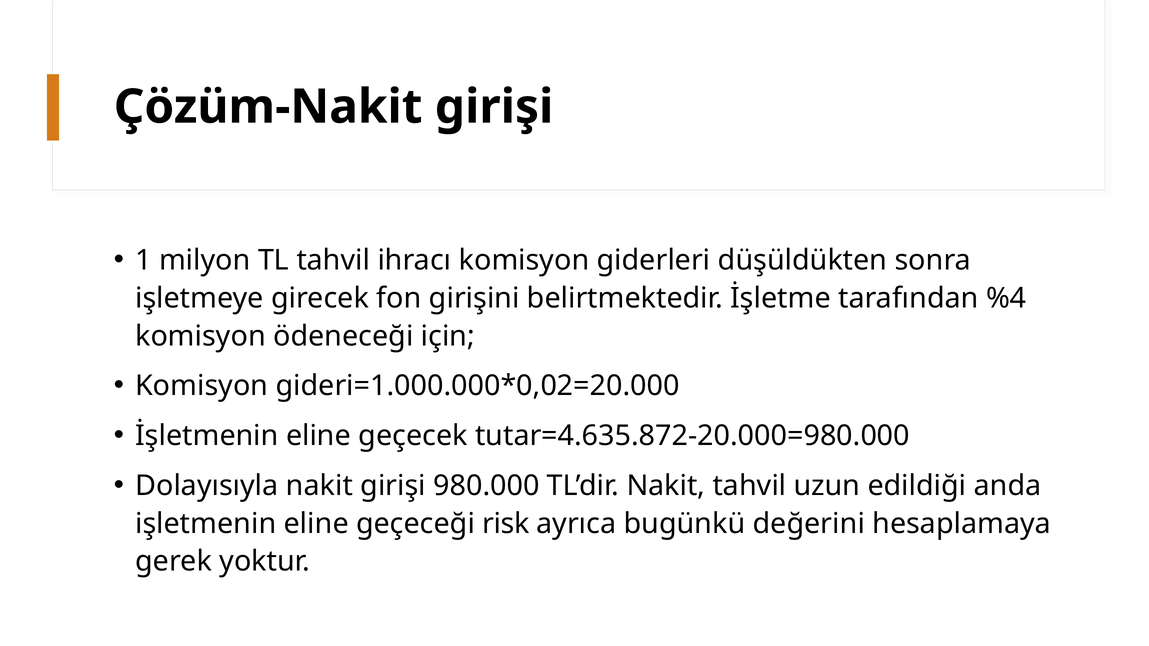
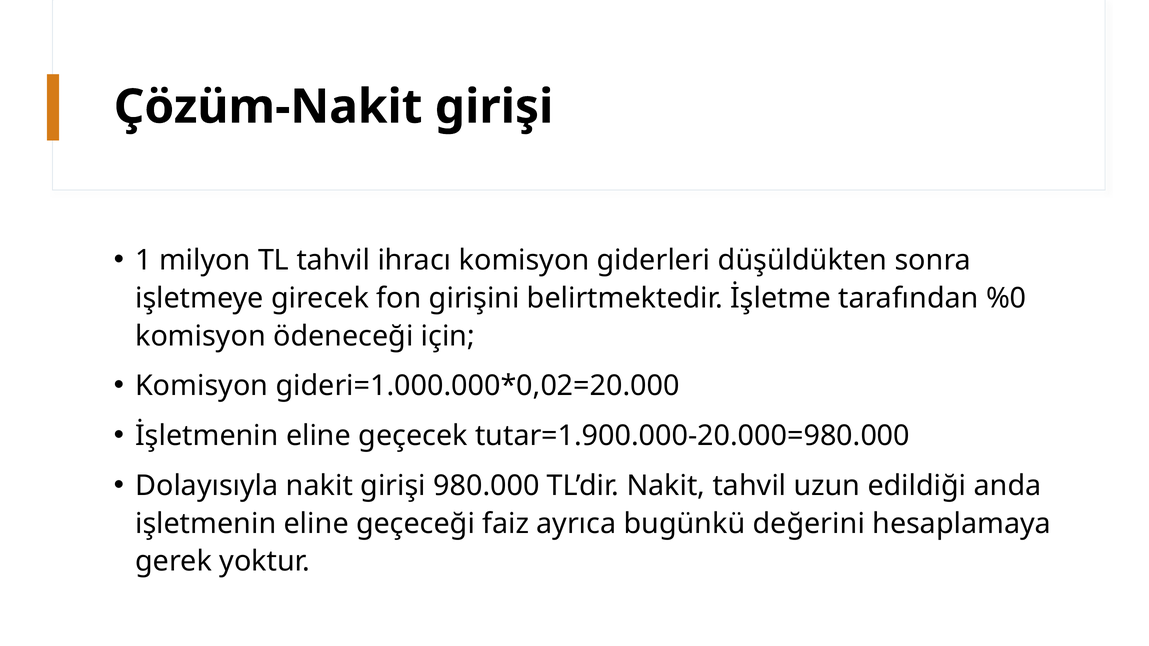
%4: %4 -> %0 (1006, 298)
tutar=4.635.872-20.000=980.000: tutar=4.635.872-20.000=980.000 -> tutar=1.900.000-20.000=980.000 (692, 436)
risk: risk -> faiz (506, 524)
